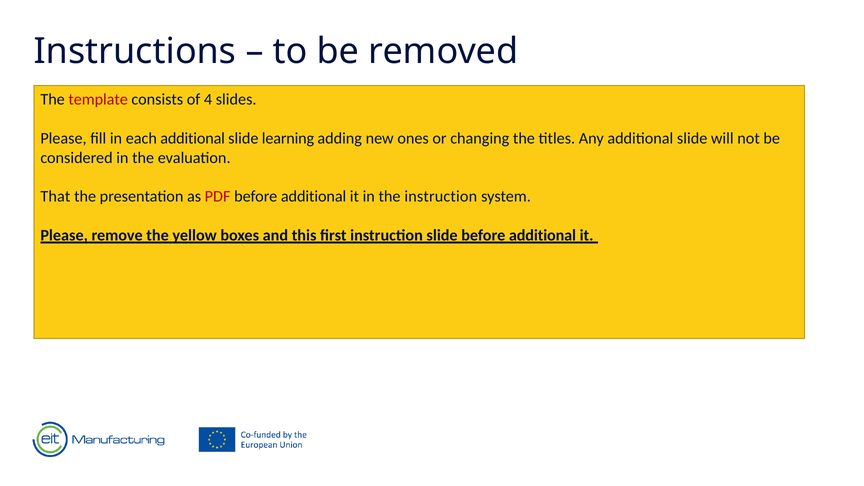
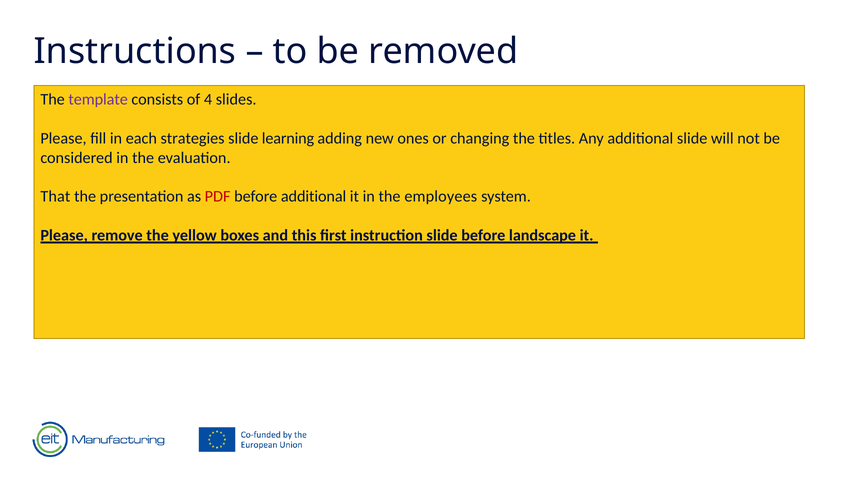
template colour: red -> purple (98, 99)
each additional: additional -> strategies (193, 138)
the instruction: instruction -> employees (441, 197)
slide before additional: additional -> landscape (542, 236)
